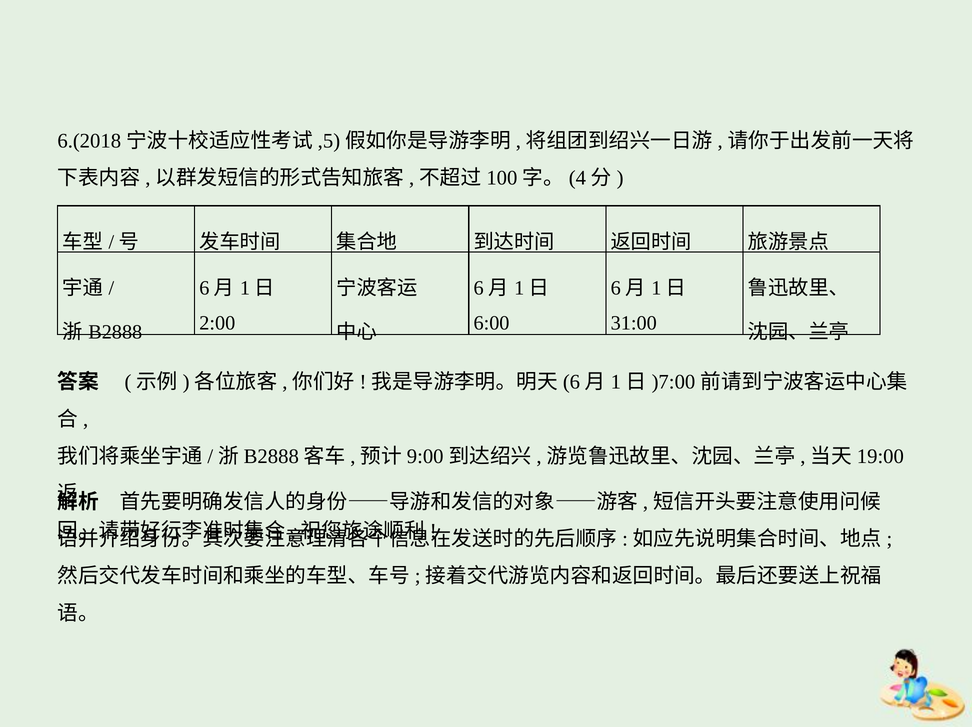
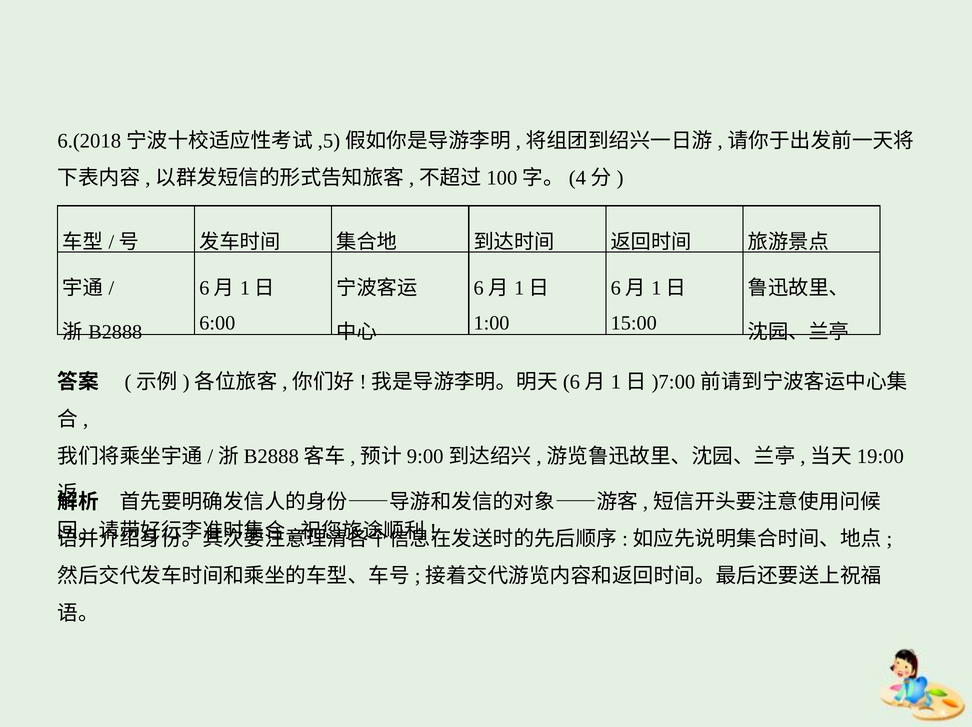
2:00: 2:00 -> 6:00 (217, 323)
6:00: 6:00 -> 1:00 (492, 323)
31:00: 31:00 -> 15:00 (634, 323)
